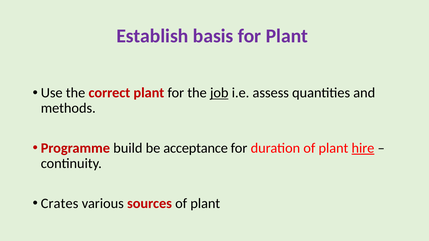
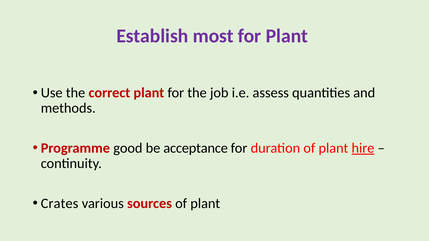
basis: basis -> most (213, 36)
job underline: present -> none (219, 93)
build: build -> good (128, 148)
